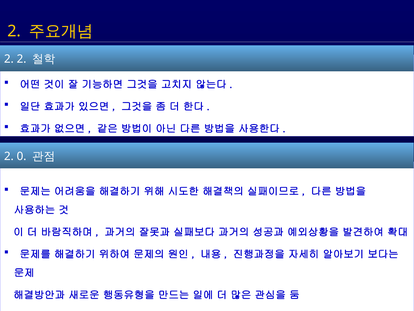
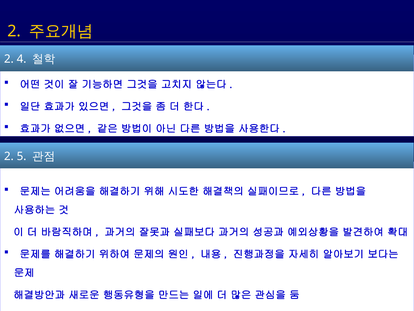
2 2: 2 -> 4 (22, 59)
0: 0 -> 5 (22, 156)
